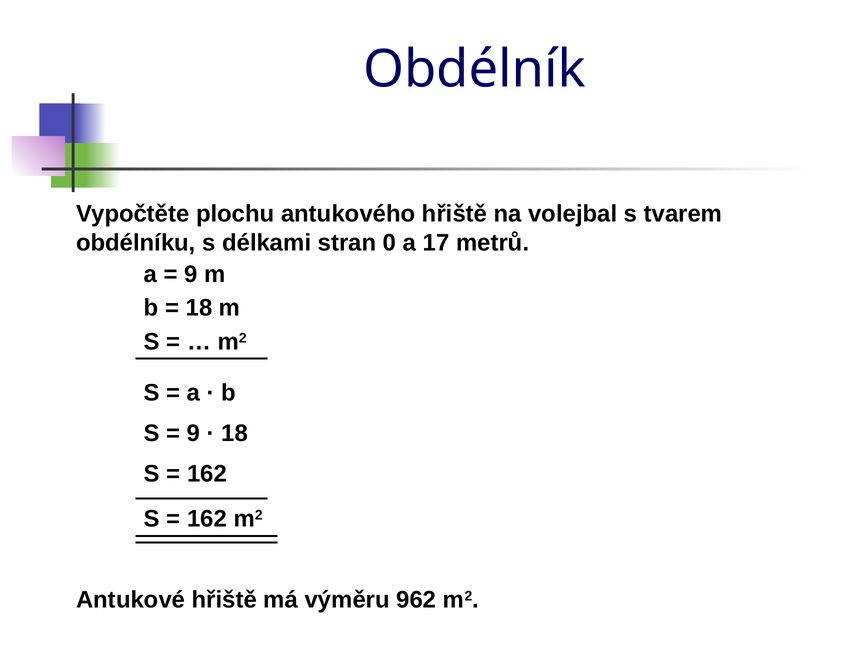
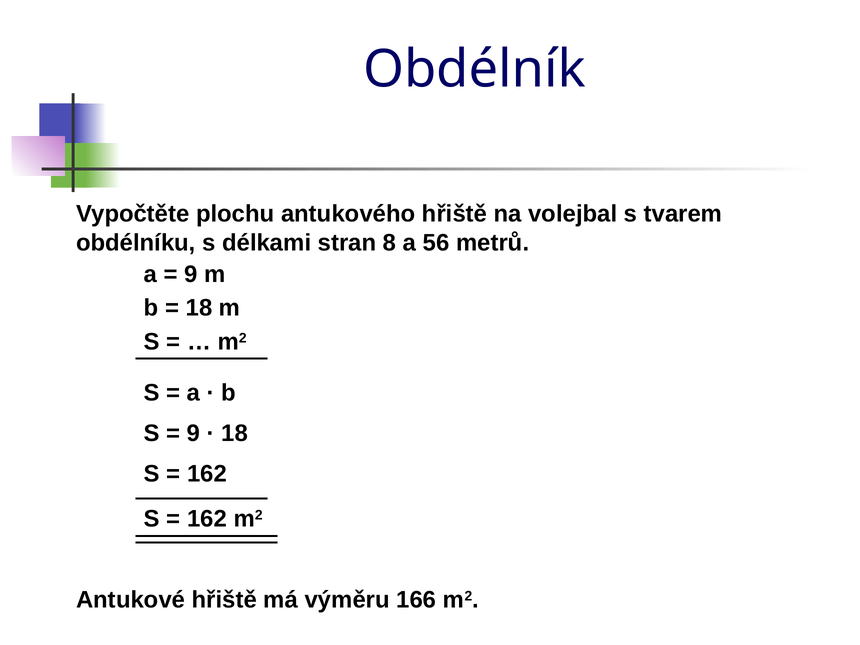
0: 0 -> 8 (390, 243)
17: 17 -> 56 (436, 243)
962: 962 -> 166 (416, 600)
